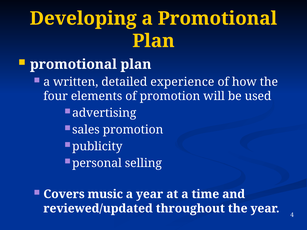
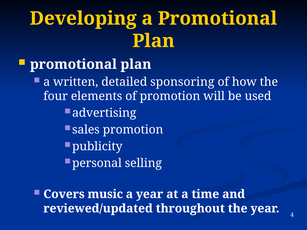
experience: experience -> sponsoring (182, 82)
